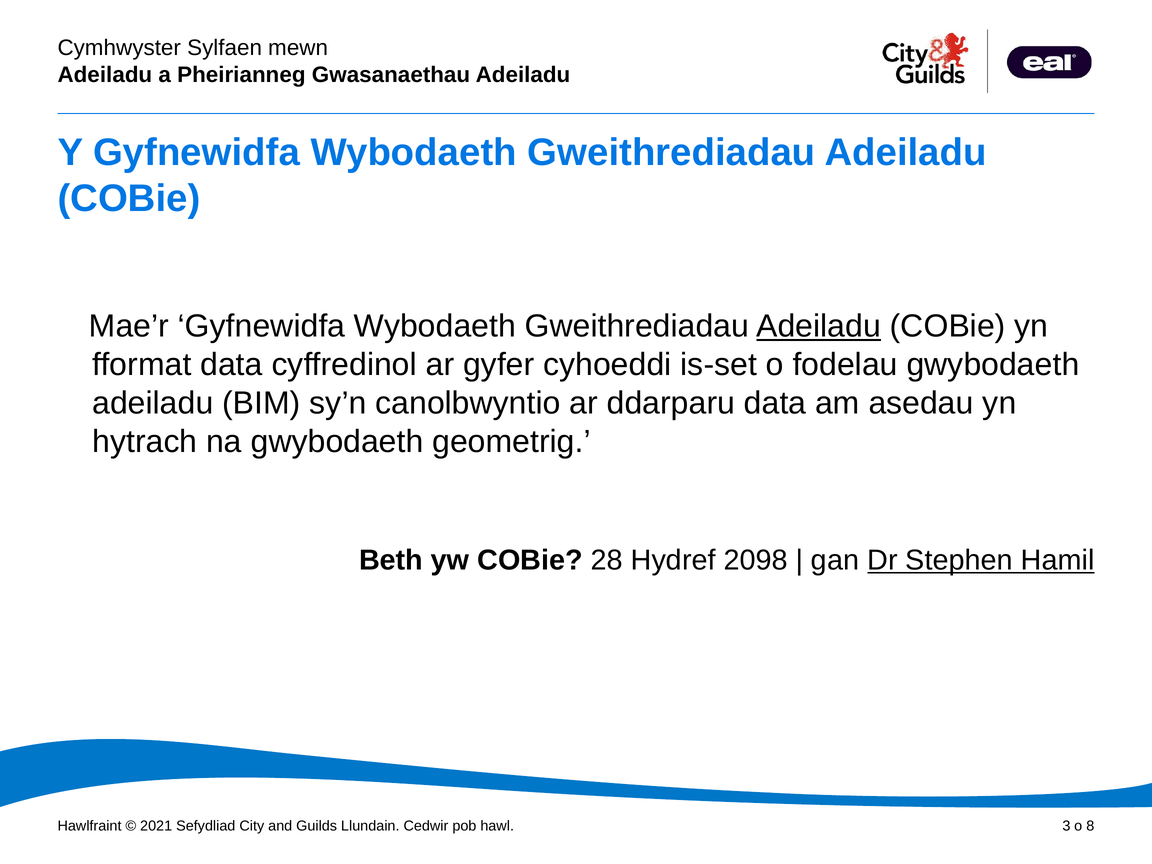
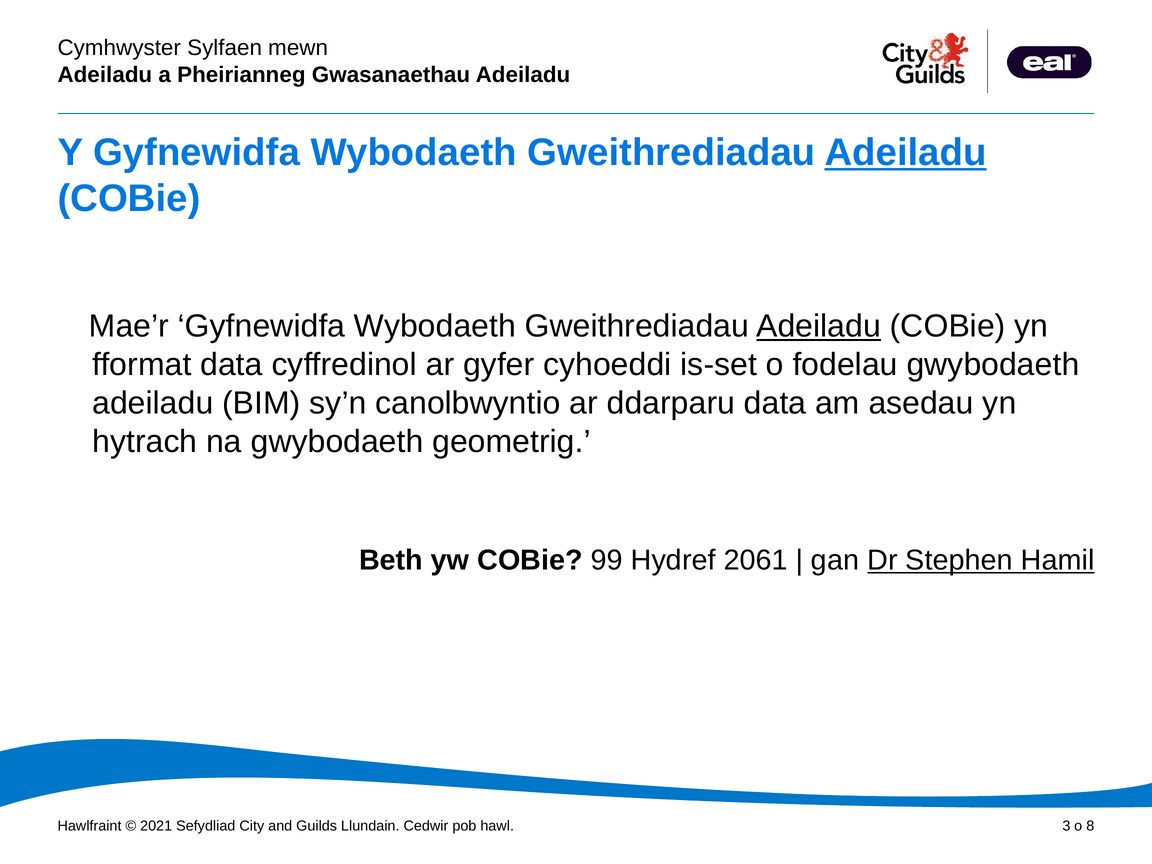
Adeiladu underline: none -> present (906, 153)
28: 28 -> 99 (607, 560)
2098: 2098 -> 2061 (756, 560)
